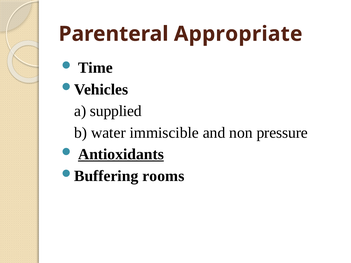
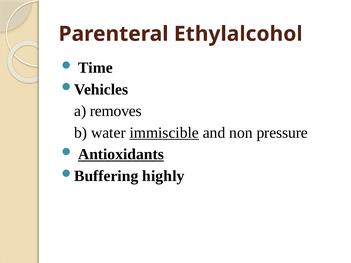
Appropriate: Appropriate -> Ethylalcohol (238, 34)
supplied: supplied -> removes (116, 111)
immiscible underline: none -> present (164, 133)
rooms: rooms -> highly (163, 176)
